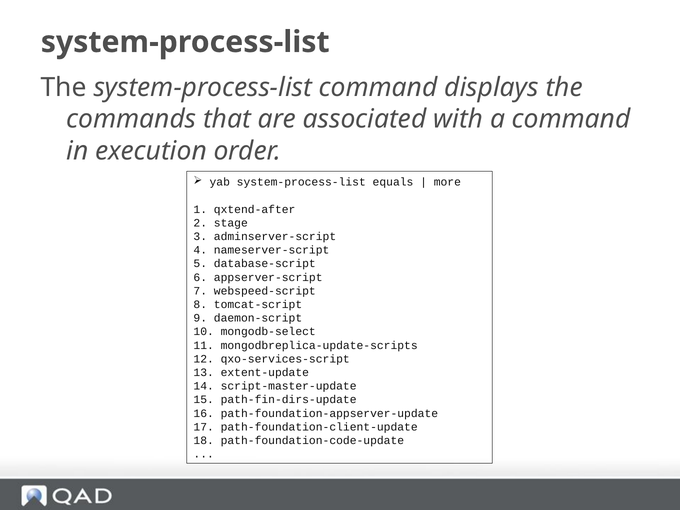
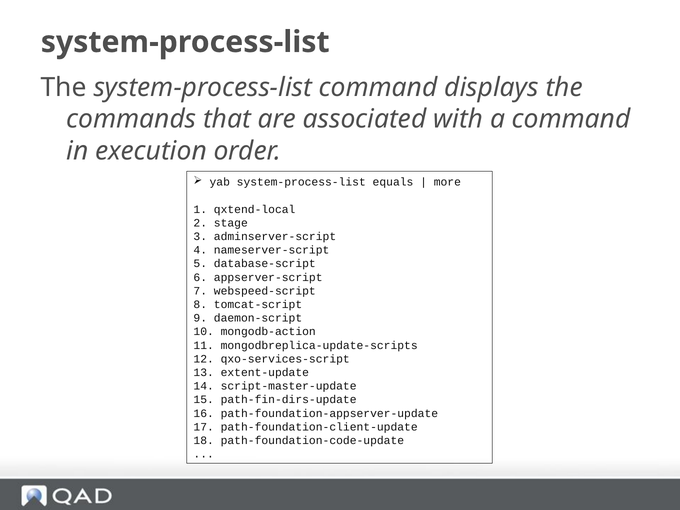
qxtend-after: qxtend-after -> qxtend-local (255, 209)
mongodb-select: mongodb-select -> mongodb-action (268, 332)
